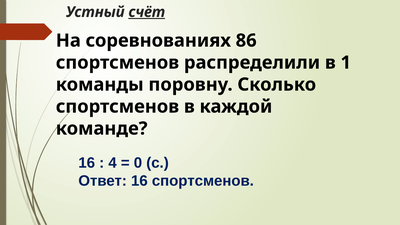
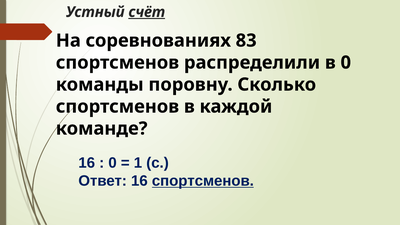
86: 86 -> 83 (246, 41)
в 1: 1 -> 0 (346, 63)
4: 4 -> 0 (113, 163)
0: 0 -> 1 (138, 163)
спортсменов underline: none -> present (203, 181)
